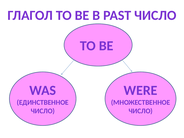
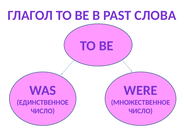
PAST ЧИСЛО: ЧИСЛО -> СЛОВА (155, 15)
